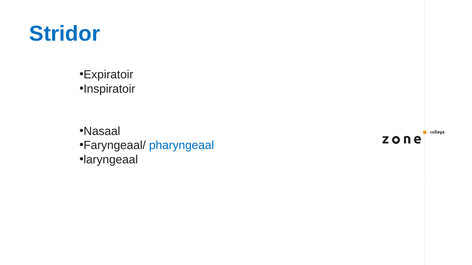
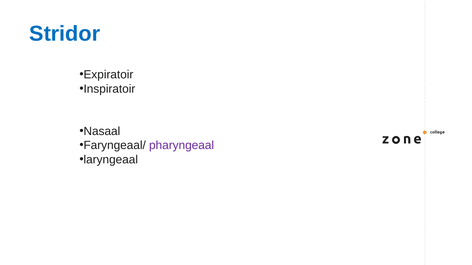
pharyngeaal colour: blue -> purple (182, 146)
